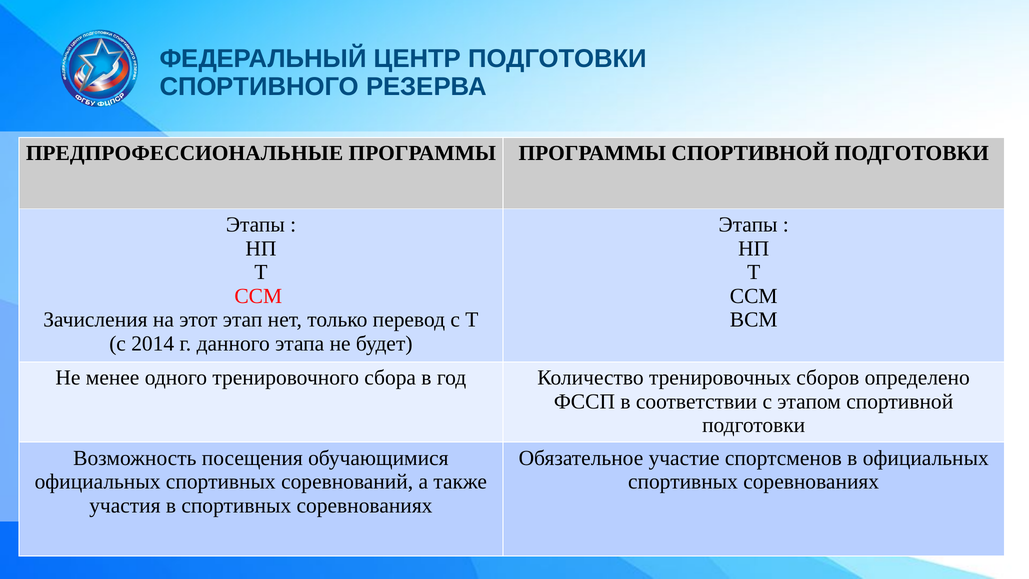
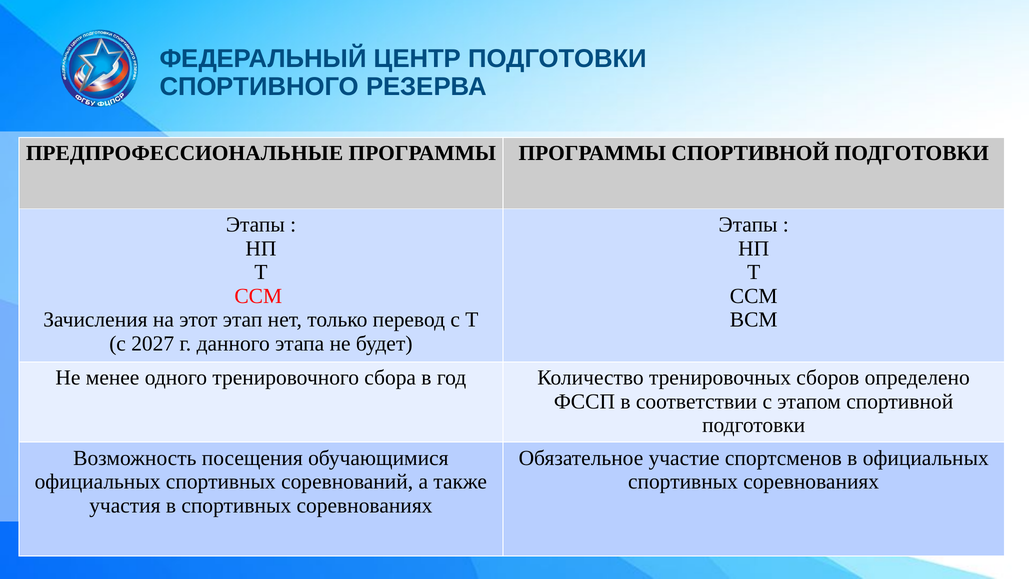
2014: 2014 -> 2027 (153, 344)
